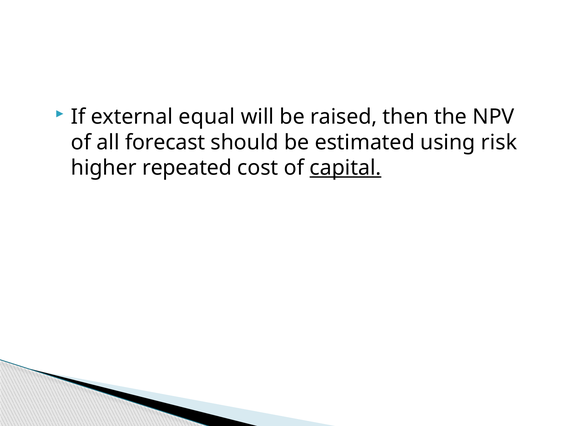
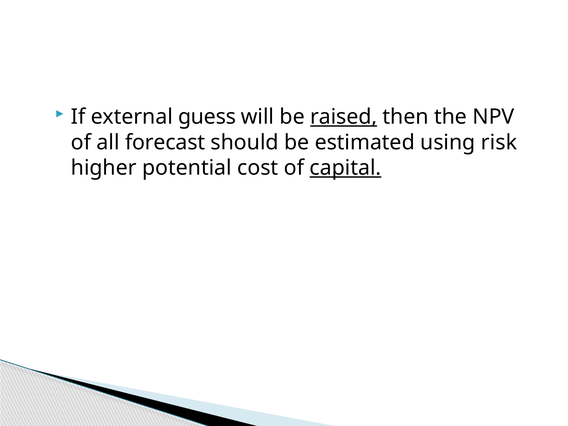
equal: equal -> guess (207, 117)
raised underline: none -> present (344, 117)
repeated: repeated -> potential (187, 168)
